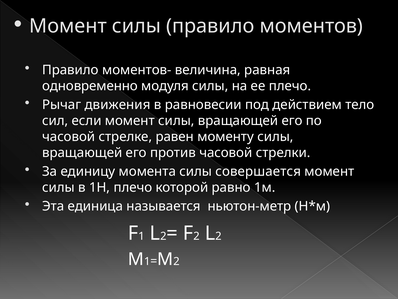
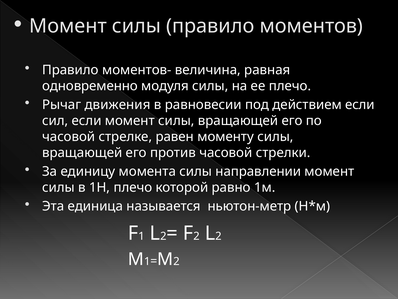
действием тело: тело -> если (360, 105)
совершается: совершается -> направлении (258, 171)
